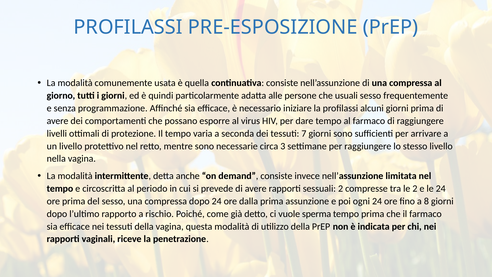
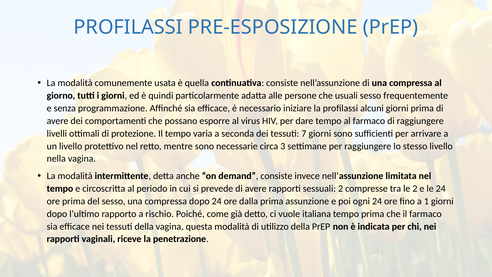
8: 8 -> 1 (426, 201)
sperma: sperma -> italiana (317, 214)
